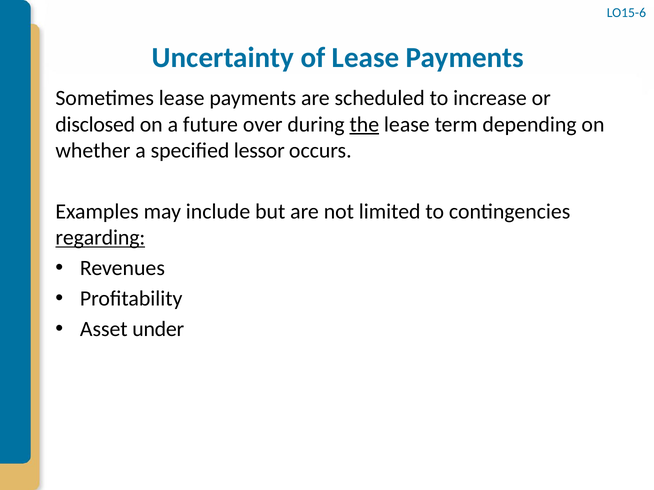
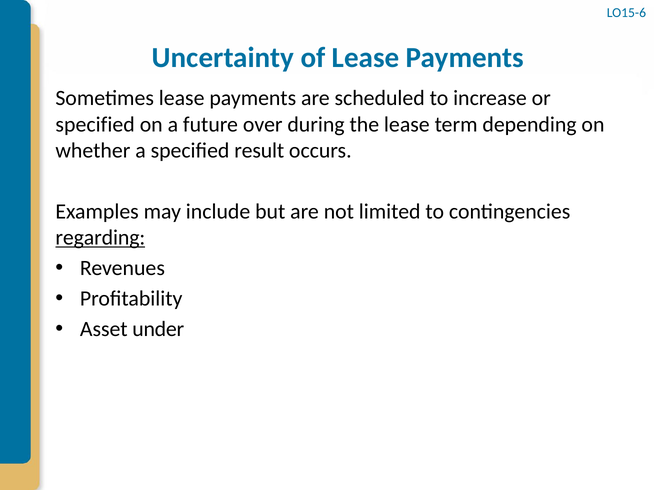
disclosed: disclosed -> specified (95, 124)
the underline: present -> none (364, 124)
lessor: lessor -> result (259, 151)
